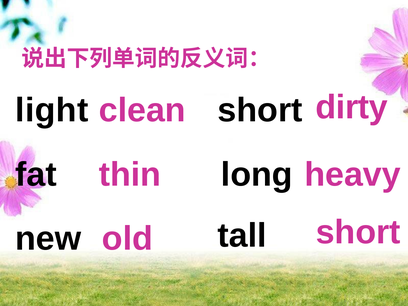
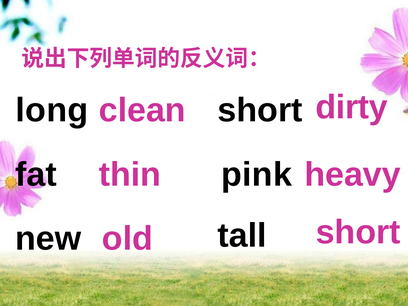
light: light -> long (52, 110)
long: long -> pink (257, 174)
